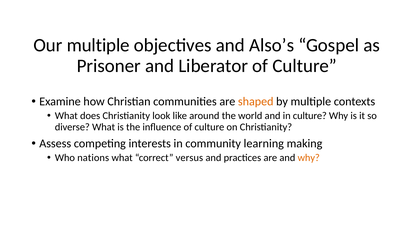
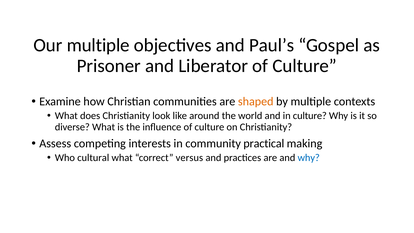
Also’s: Also’s -> Paul’s (272, 45)
learning: learning -> practical (264, 143)
nations: nations -> cultural (93, 158)
why colour: orange -> blue (309, 158)
